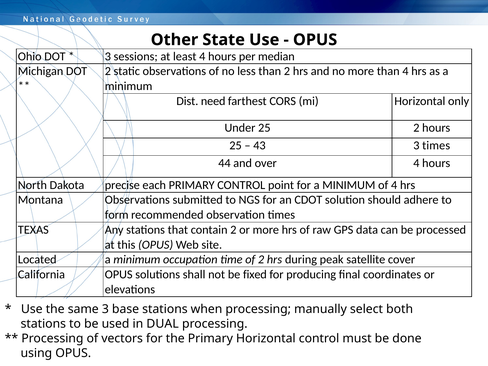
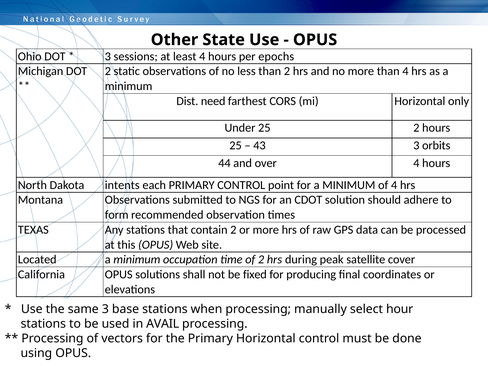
median: median -> epochs (276, 56)
3 times: times -> orbits (436, 145)
precise: precise -> intents (122, 185)
both: both -> hour (400, 309)
DUAL: DUAL -> AVAIL (163, 324)
